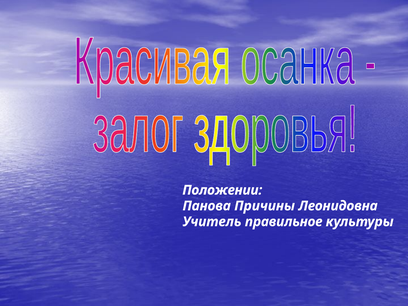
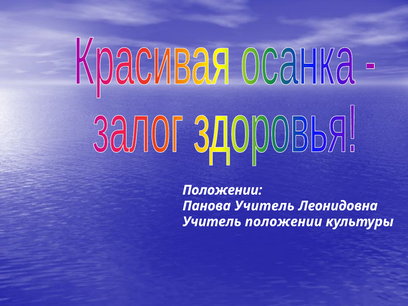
Панова Причины: Причины -> Учитель (265, 206)
Учитель правильное: правильное -> положении (284, 222)
